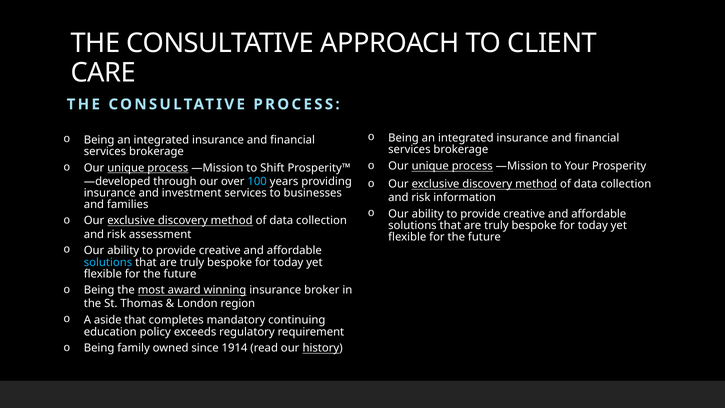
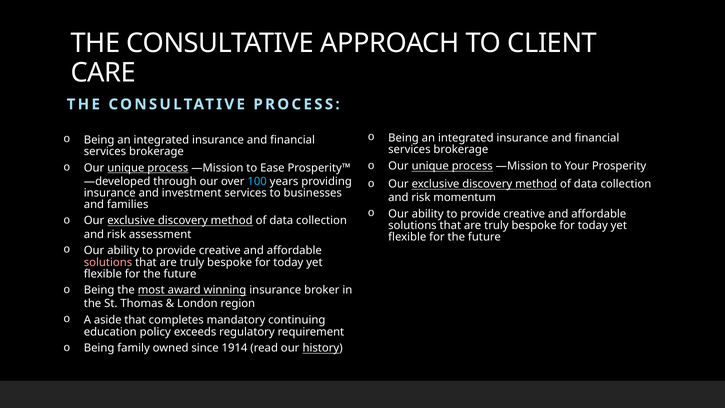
Shift: Shift -> Ease (272, 168)
information: information -> momentum (465, 197)
solutions colour: light blue -> pink (108, 262)
